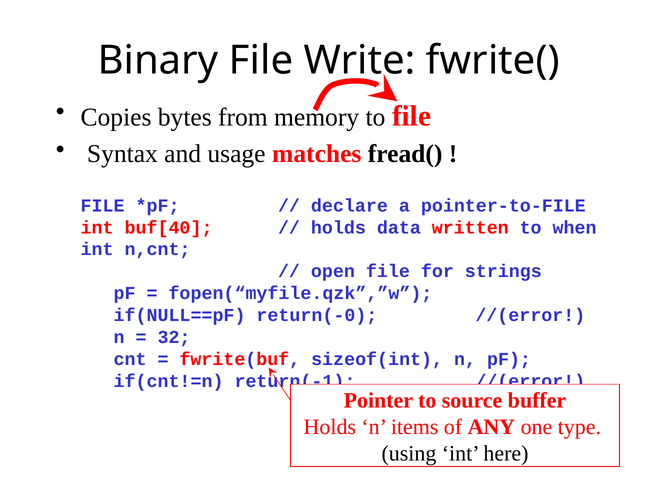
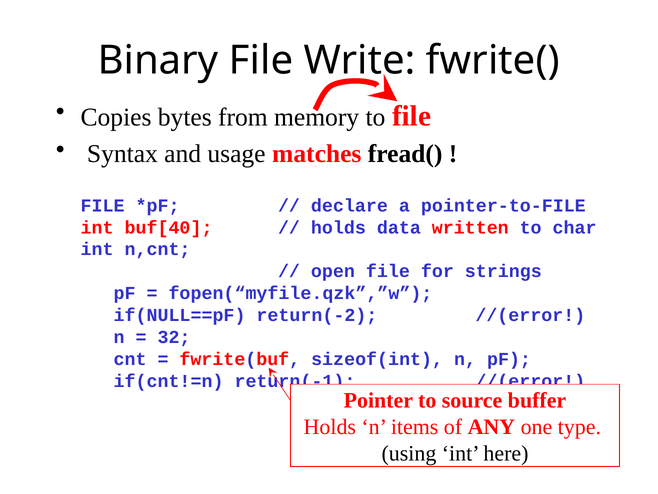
when: when -> char (575, 227)
return(-0: return(-0 -> return(-2 (317, 315)
